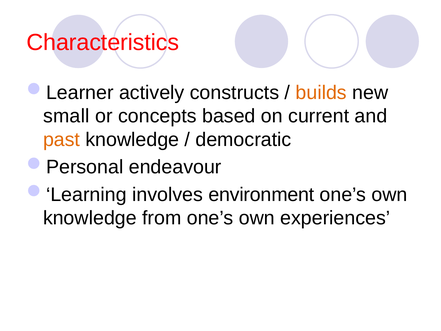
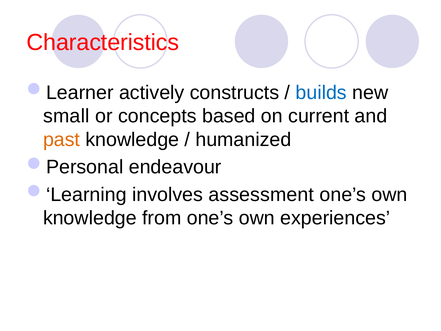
builds colour: orange -> blue (321, 93)
democratic: democratic -> humanized (243, 140)
environment: environment -> assessment (261, 194)
